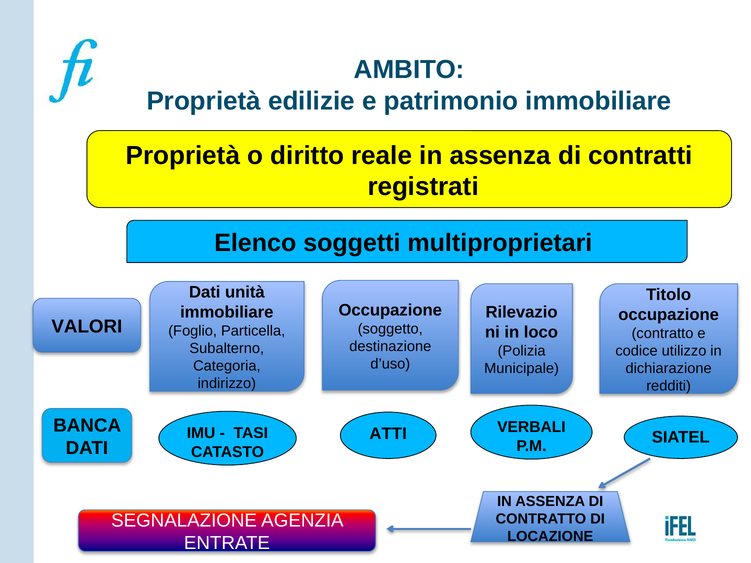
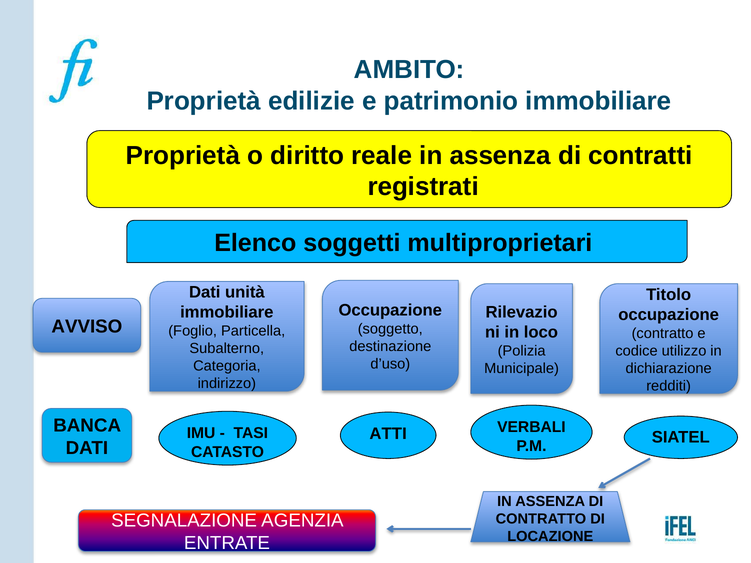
VALORI: VALORI -> AVVISO (87, 327)
